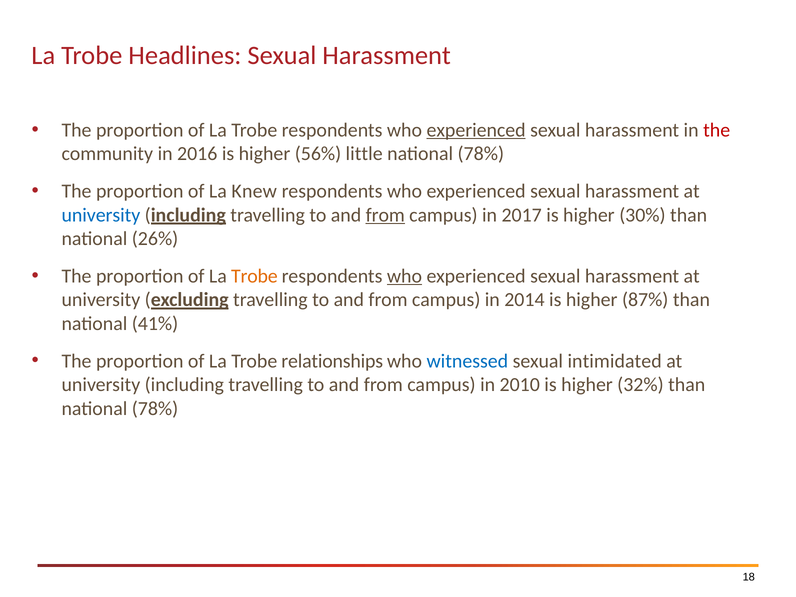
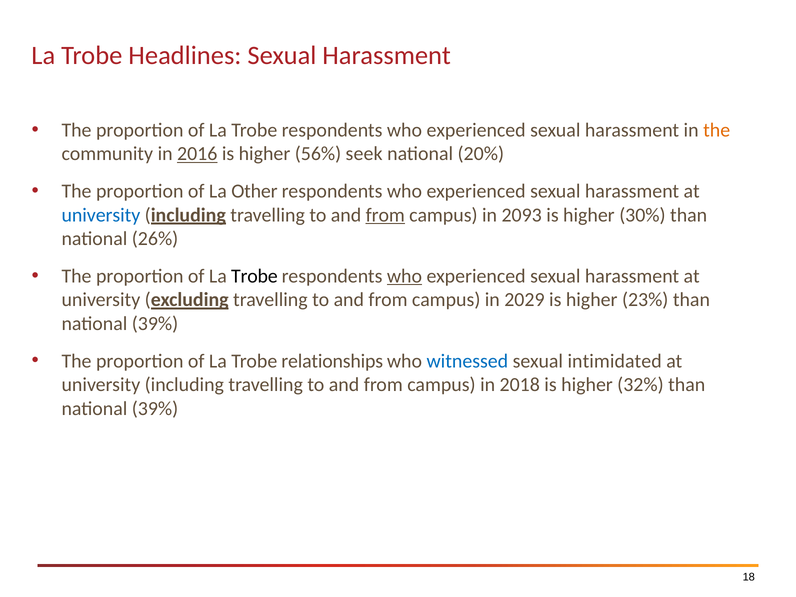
experienced underline: present -> none (476, 130)
the colour: red -> orange (717, 130)
2016 underline: none -> present (197, 154)
little: little -> seek (364, 154)
78%: 78% -> 20% (481, 154)
Knew: Knew -> Other (254, 191)
2017: 2017 -> 2093 (522, 215)
Trobe colour: orange -> black (254, 276)
2014: 2014 -> 2029 (524, 300)
87%: 87% -> 23% (645, 300)
41%: 41% -> 39% (155, 324)
2010: 2010 -> 2018 (520, 385)
78%: 78% -> 39% (155, 409)
